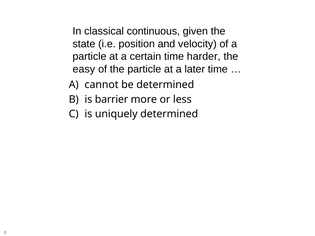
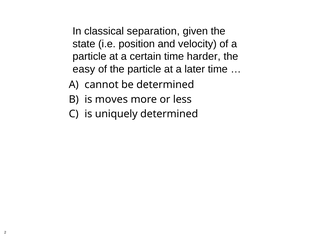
continuous: continuous -> separation (153, 31)
barrier: barrier -> moves (111, 99)
